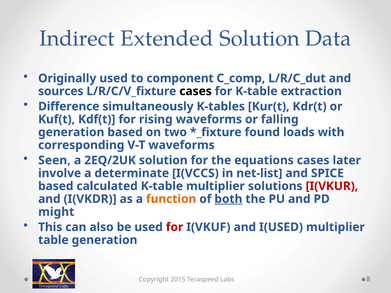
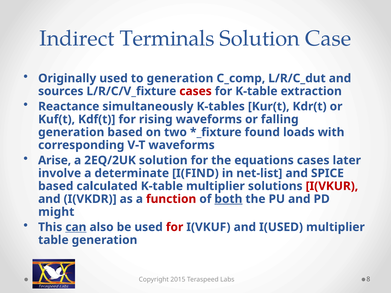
Extended: Extended -> Terminals (167, 38)
Data: Data -> Case (328, 38)
to component: component -> generation (180, 78)
cases colour: black -> red (196, 91)
Difference: Difference -> Reactance (69, 107)
Seen: Seen -> Arise (55, 160)
I(VCCS: I(VCCS -> I(FIND (195, 173)
function colour: orange -> red (171, 199)
can underline: none -> present (76, 227)
